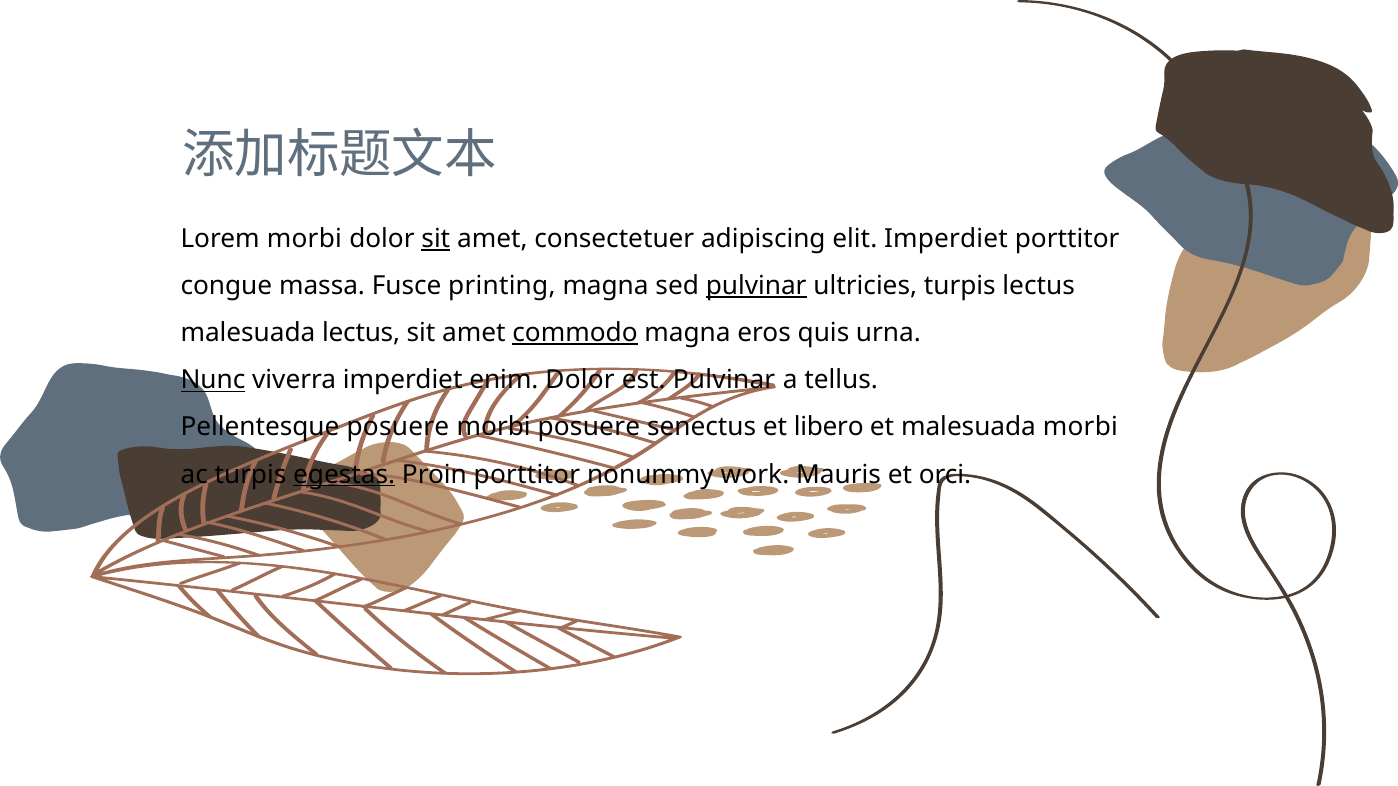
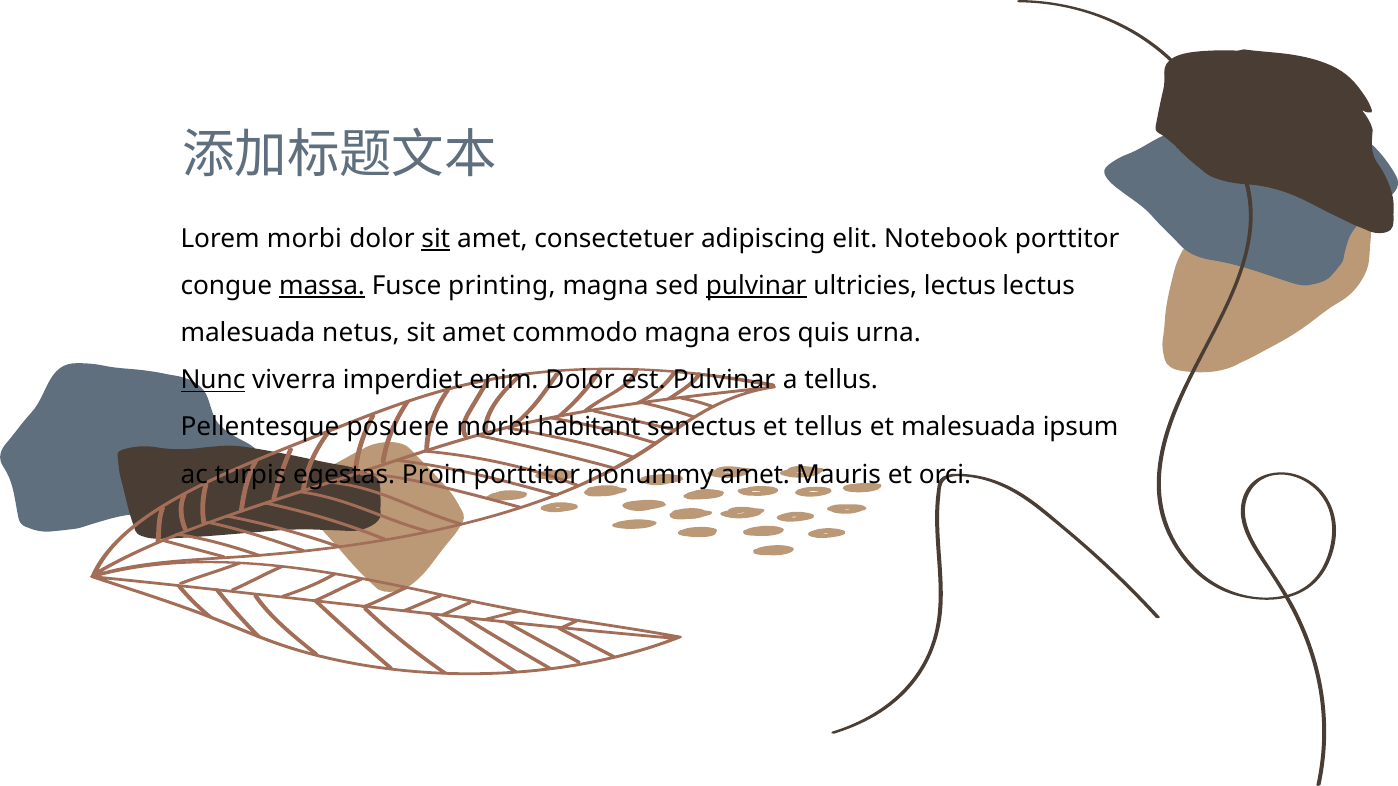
elit Imperdiet: Imperdiet -> Notebook (946, 239)
massa underline: none -> present (322, 286)
ultricies turpis: turpis -> lectus (960, 286)
malesuada lectus: lectus -> netus (361, 333)
commodo underline: present -> none (575, 333)
morbi posuere: posuere -> habitant (589, 427)
et libero: libero -> tellus (828, 427)
malesuada morbi: morbi -> ipsum (1081, 427)
egestas underline: present -> none (344, 475)
nonummy work: work -> amet (755, 475)
